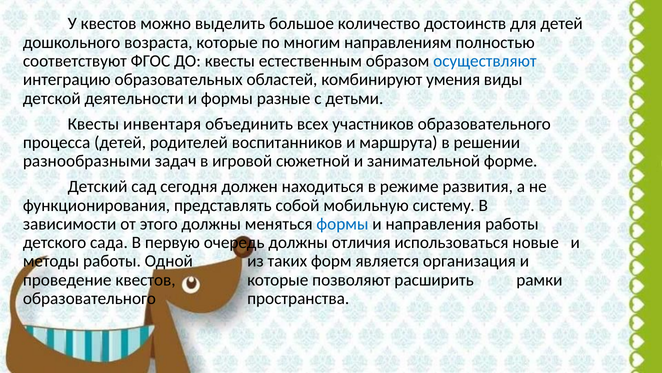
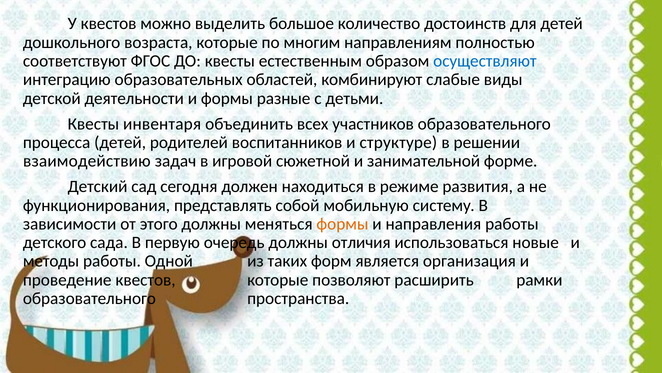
умения: умения -> слабые (453, 80)
маршрута: маршрута -> структуре (398, 142)
разнообразными: разнообразными -> взаимодействию (87, 161)
формы colour: blue -> orange (342, 224)
